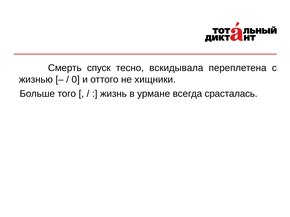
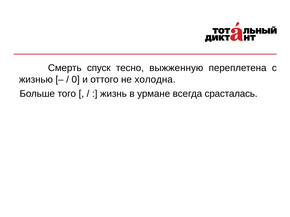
вскидывала: вскидывала -> выжженную (176, 68)
хищники: хищники -> холодна (155, 80)
